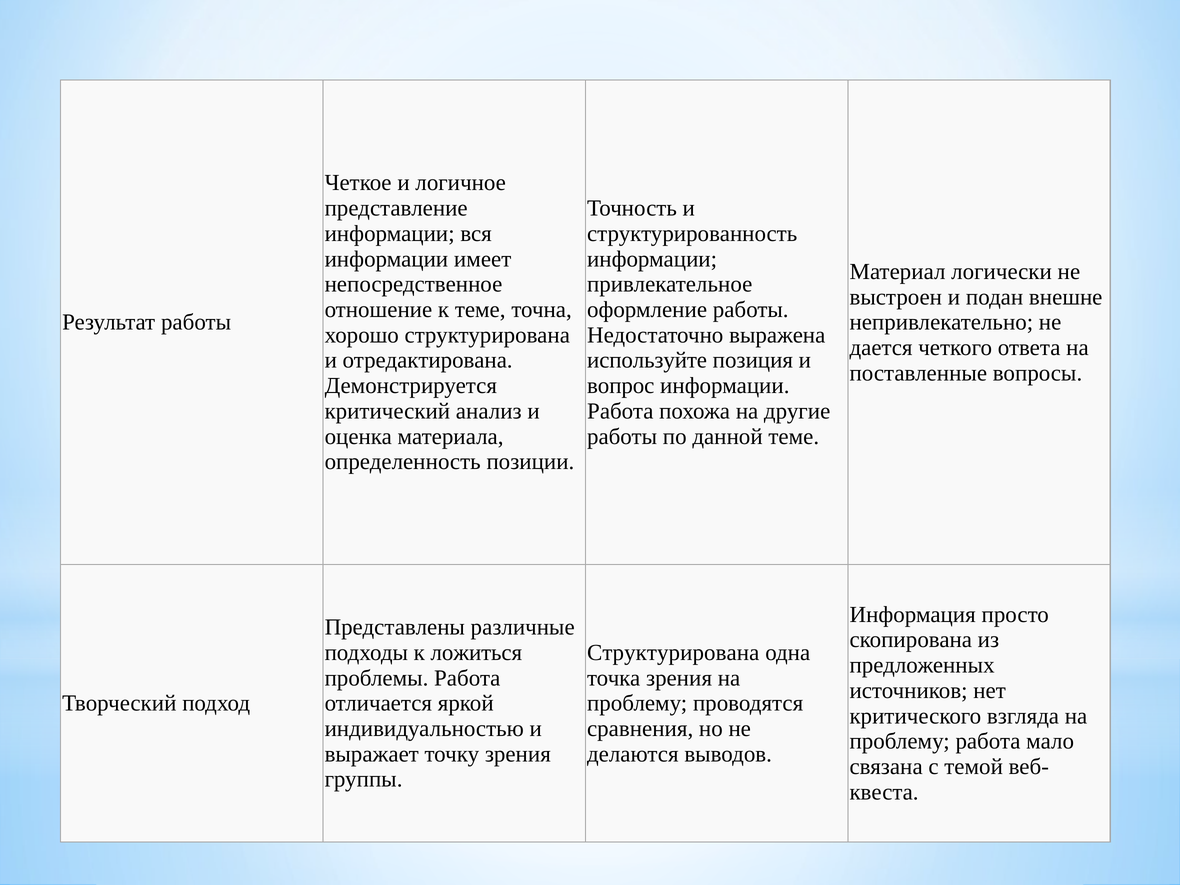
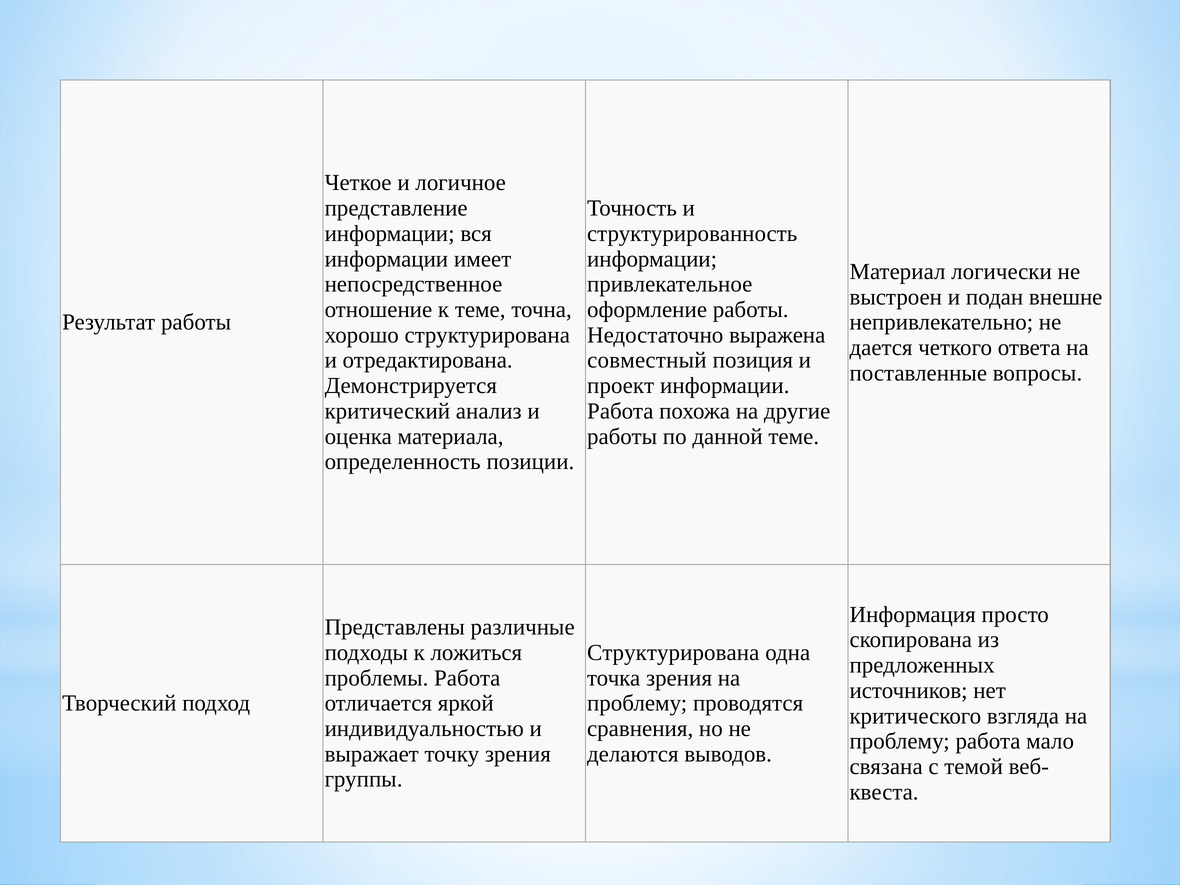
используйте: используйте -> совместный (647, 360)
вопрос: вопрос -> проект (621, 386)
